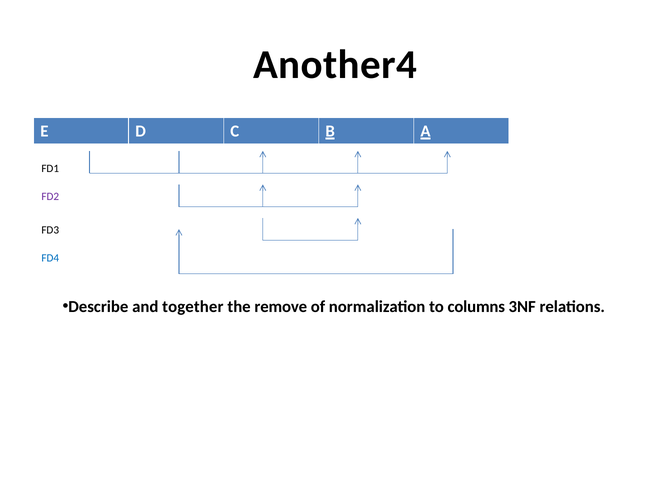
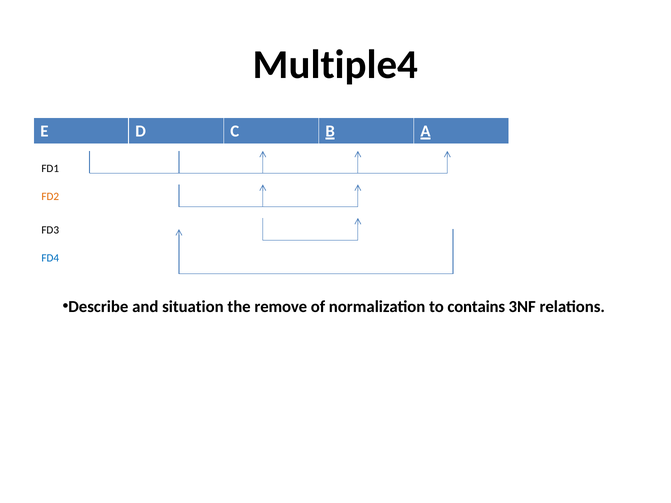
Another4: Another4 -> Multiple4 (335, 65)
FD2 colour: purple -> orange (50, 196)
together: together -> situation (193, 307)
columns: columns -> contains (476, 307)
